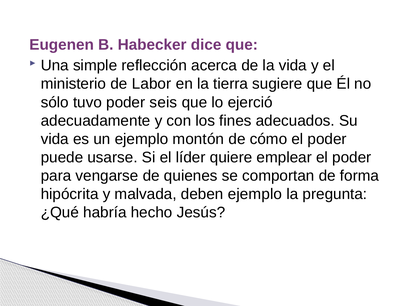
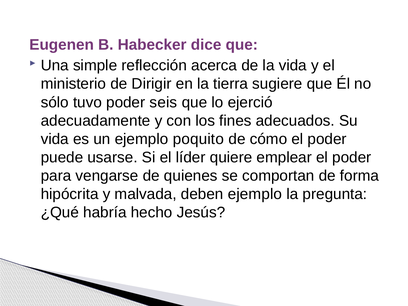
Labor: Labor -> Dirigir (152, 84)
montón: montón -> poquito (198, 139)
